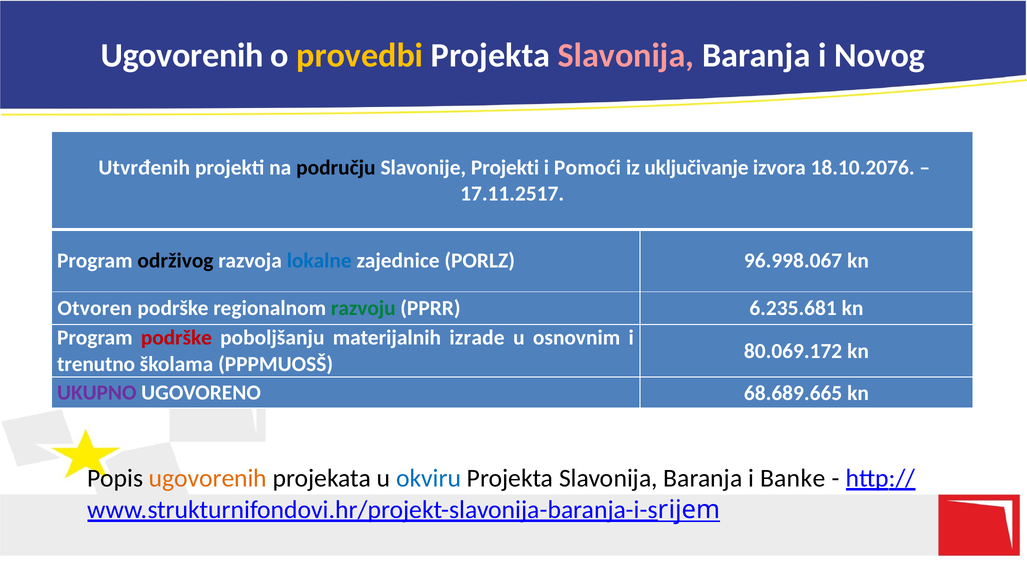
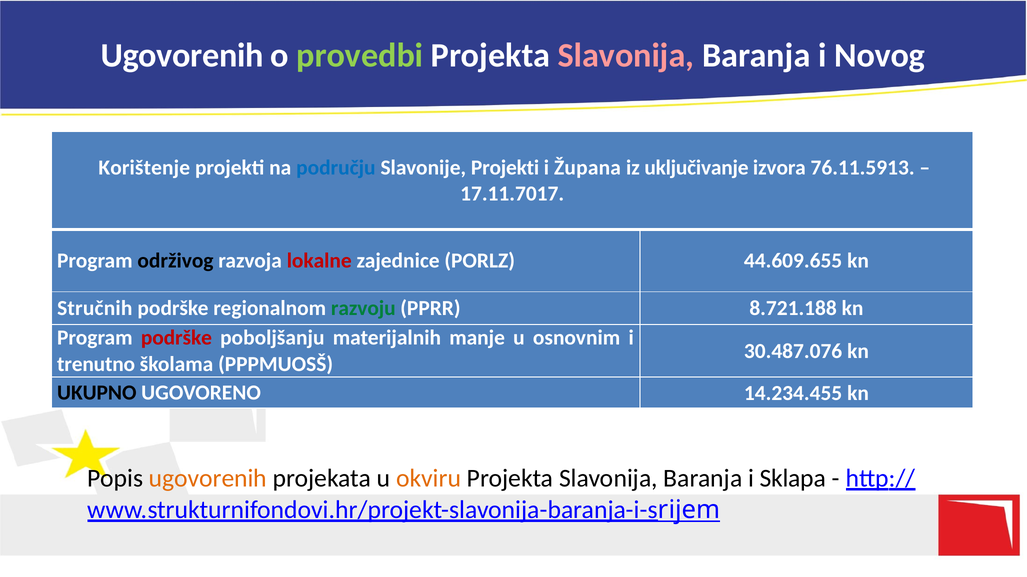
provedbi colour: yellow -> light green (360, 56)
Utvrđenih: Utvrđenih -> Korištenje (144, 168)
području colour: black -> blue (336, 168)
Pomoći: Pomoći -> Župana (587, 168)
18.10.2076: 18.10.2076 -> 76.11.5913 (863, 168)
17.11.2517: 17.11.2517 -> 17.11.7017 (512, 194)
lokalne colour: blue -> red (319, 261)
96.998.067: 96.998.067 -> 44.609.655 (793, 261)
Otvoren: Otvoren -> Stručnih (95, 309)
6.235.681: 6.235.681 -> 8.721.188 (793, 309)
izrade: izrade -> manje (477, 338)
80.069.172: 80.069.172 -> 30.487.076 (793, 352)
UKUPNO colour: purple -> black (97, 393)
68.689.665: 68.689.665 -> 14.234.455 (793, 394)
okviru colour: blue -> orange (429, 479)
Banke: Banke -> Sklapa (793, 479)
